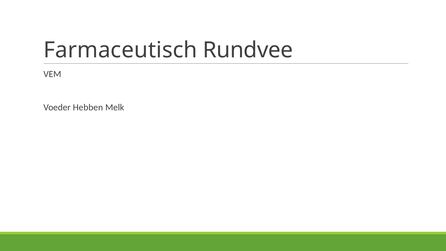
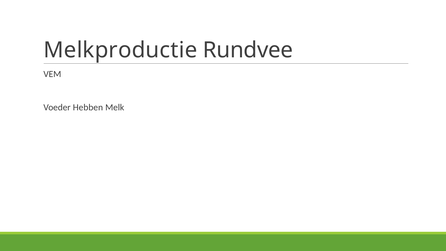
Farmaceutisch: Farmaceutisch -> Melkproductie (120, 50)
